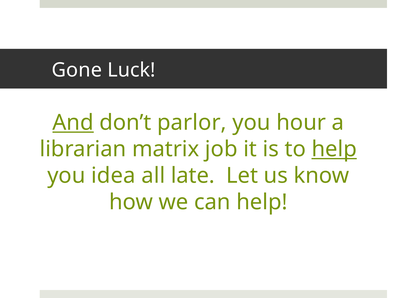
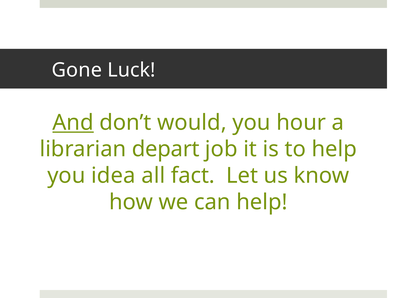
parlor: parlor -> would (192, 123)
matrix: matrix -> depart (166, 149)
help underline: present -> none (334, 149)
late: late -> fact (193, 175)
